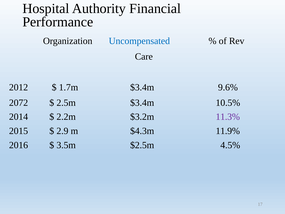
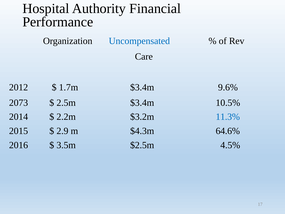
2072: 2072 -> 2073 (19, 103)
11.3% colour: purple -> blue (228, 117)
11.9%: 11.9% -> 64.6% (228, 131)
